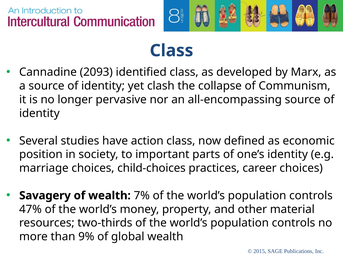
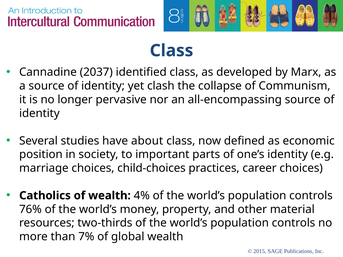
2093: 2093 -> 2037 (96, 72)
action: action -> about (147, 141)
Savagery: Savagery -> Catholics (45, 196)
7%: 7% -> 4% (142, 196)
47%: 47% -> 76% (30, 209)
9%: 9% -> 7% (86, 237)
